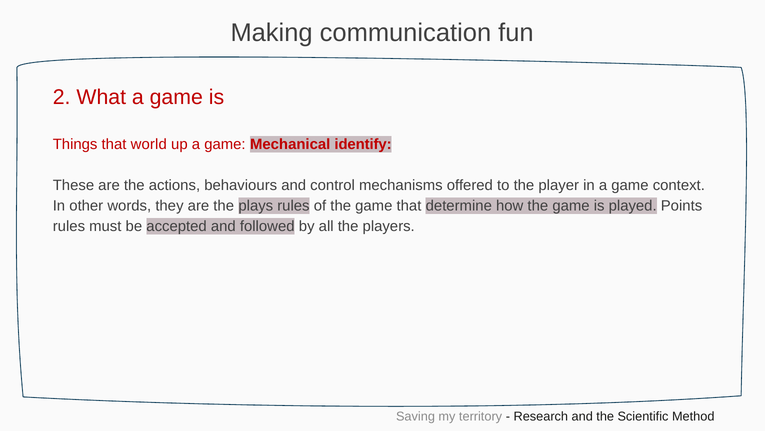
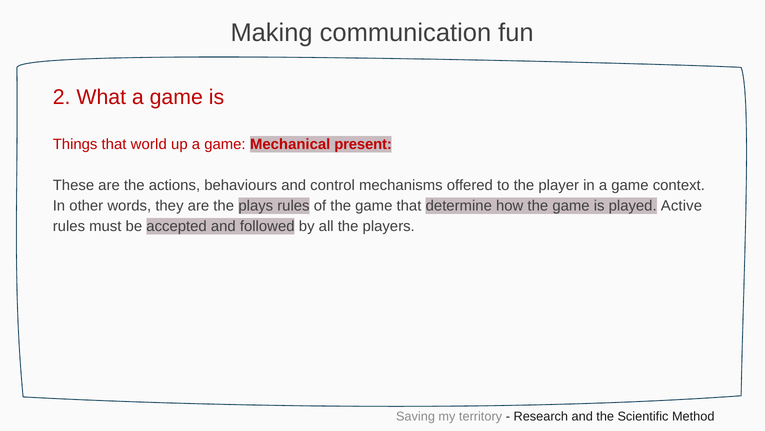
identify: identify -> present (363, 144)
Points: Points -> Active (681, 206)
